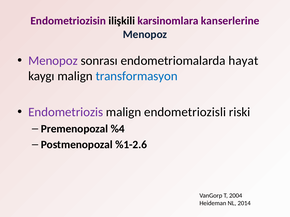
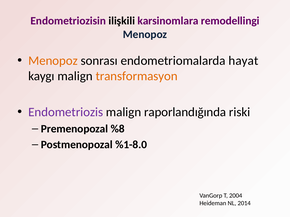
kanserlerine: kanserlerine -> remodellingi (230, 21)
Menopoz colour: purple -> orange (53, 61)
transformasyon colour: blue -> orange (137, 76)
endometriozisli: endometriozisli -> raporlandığında (185, 112)
%4: %4 -> %8 (118, 129)
%1-2.6: %1-2.6 -> %1-8.0 (131, 145)
